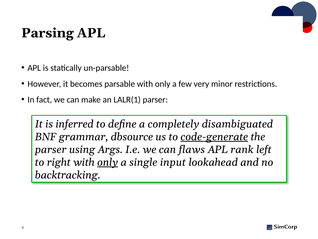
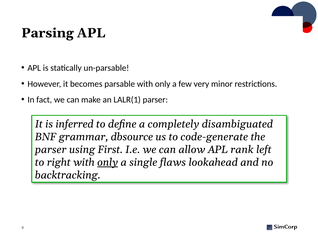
code-generate underline: present -> none (214, 137)
Args: Args -> First (110, 149)
flaws: flaws -> allow (192, 149)
input: input -> flaws (173, 162)
